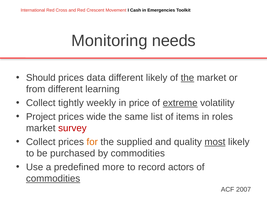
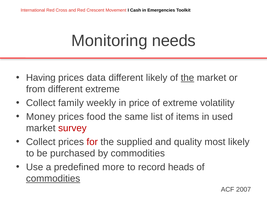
Should: Should -> Having (41, 78)
different learning: learning -> extreme (103, 89)
tightly: tightly -> family (71, 103)
extreme underline: present -> none (180, 103)
Project: Project -> Money (41, 117)
wide: wide -> food (96, 117)
roles: roles -> used (222, 117)
for colour: orange -> red (92, 142)
most underline: present -> none (215, 142)
actors: actors -> heads (181, 167)
